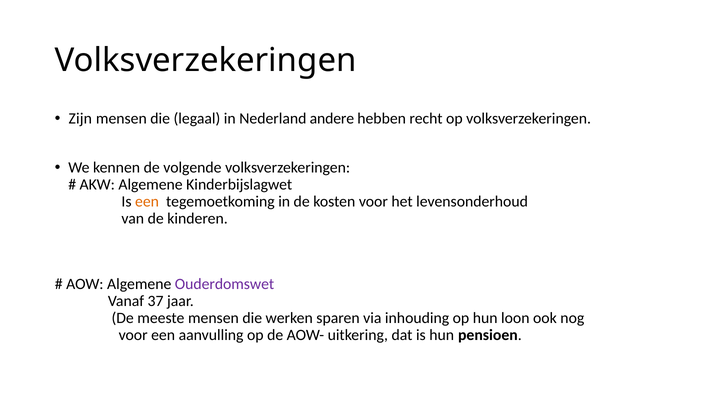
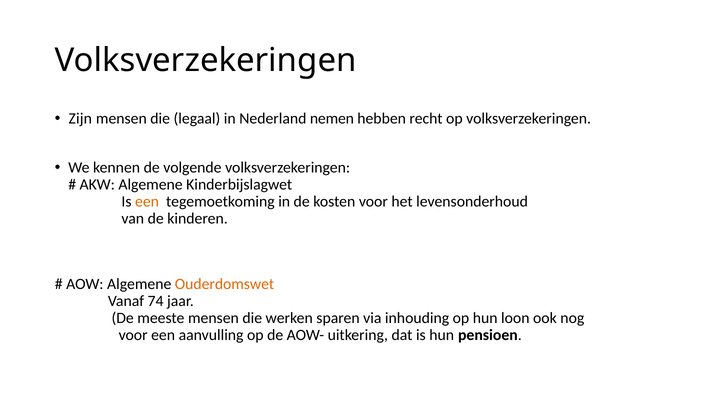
andere: andere -> nemen (332, 119)
Ouderdomswet colour: purple -> orange (225, 285)
37: 37 -> 74 (156, 302)
